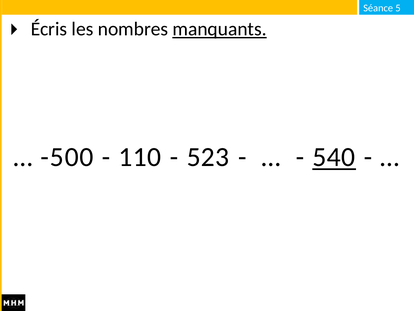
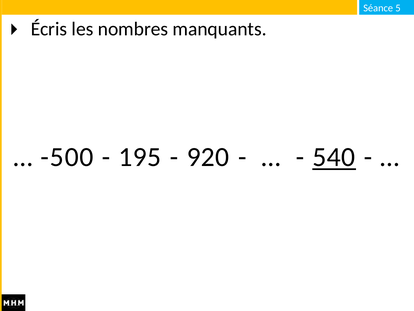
manquants underline: present -> none (220, 29)
110: 110 -> 195 (140, 157)
523: 523 -> 920 (208, 157)
